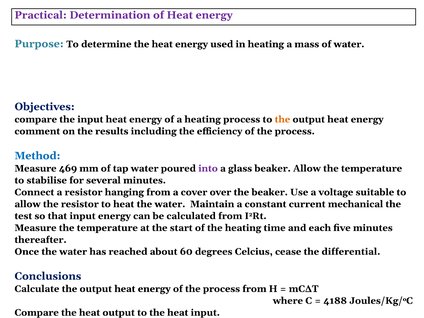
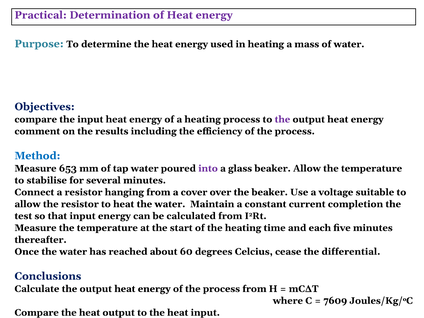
the colour: orange -> purple (282, 119)
469: 469 -> 653 (68, 168)
mechanical: mechanical -> completion (355, 204)
4188: 4188 -> 7609 (335, 301)
